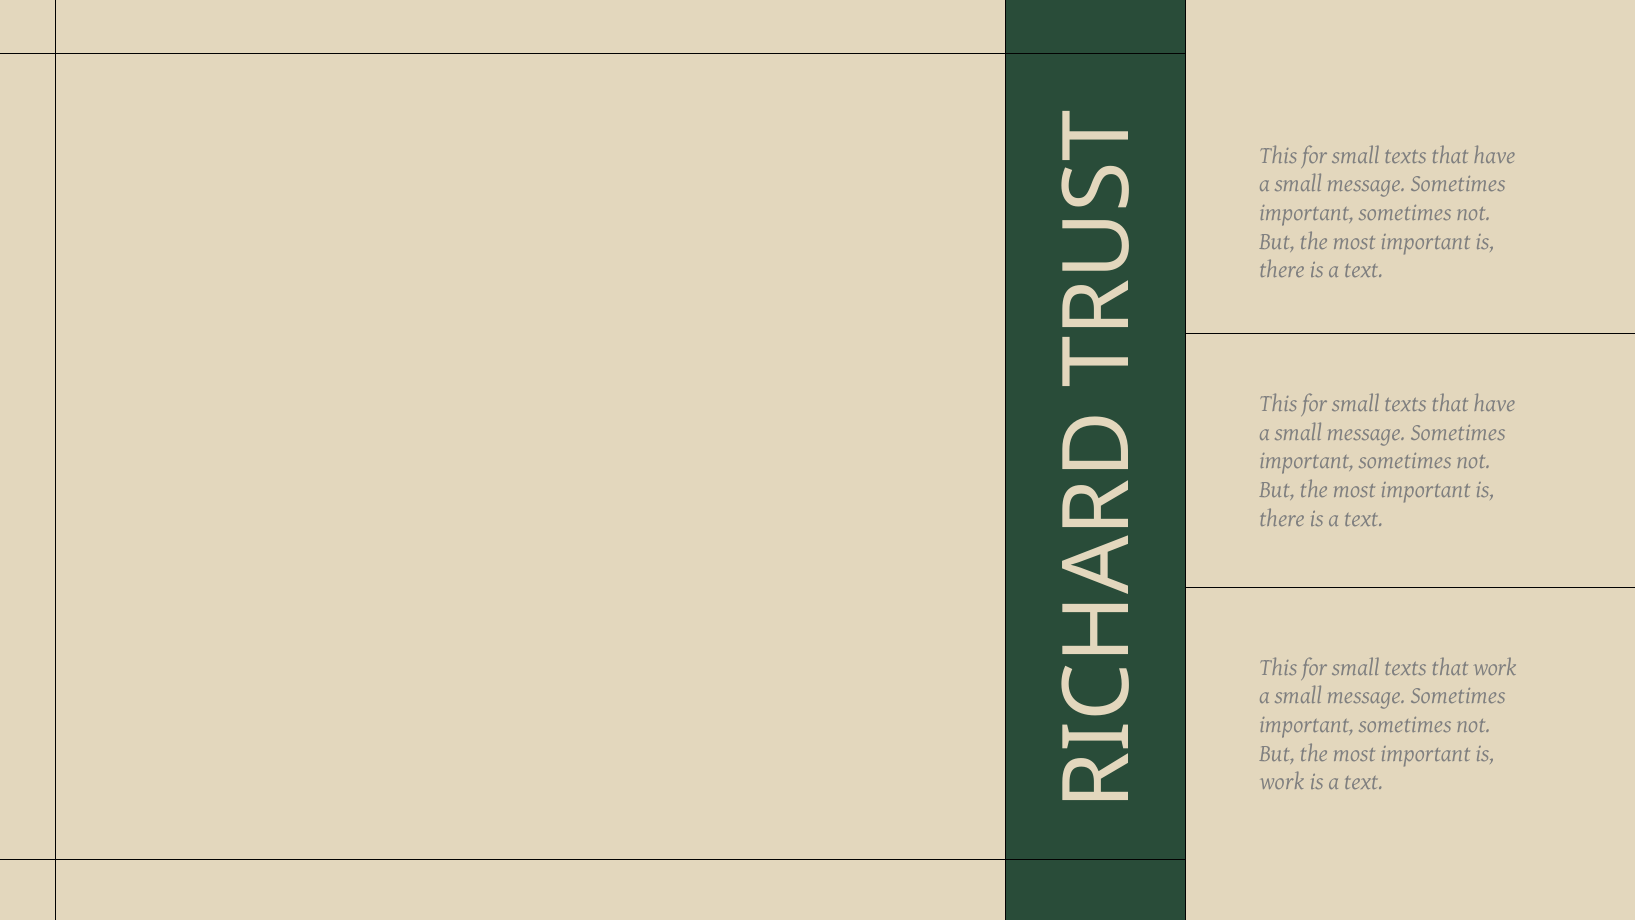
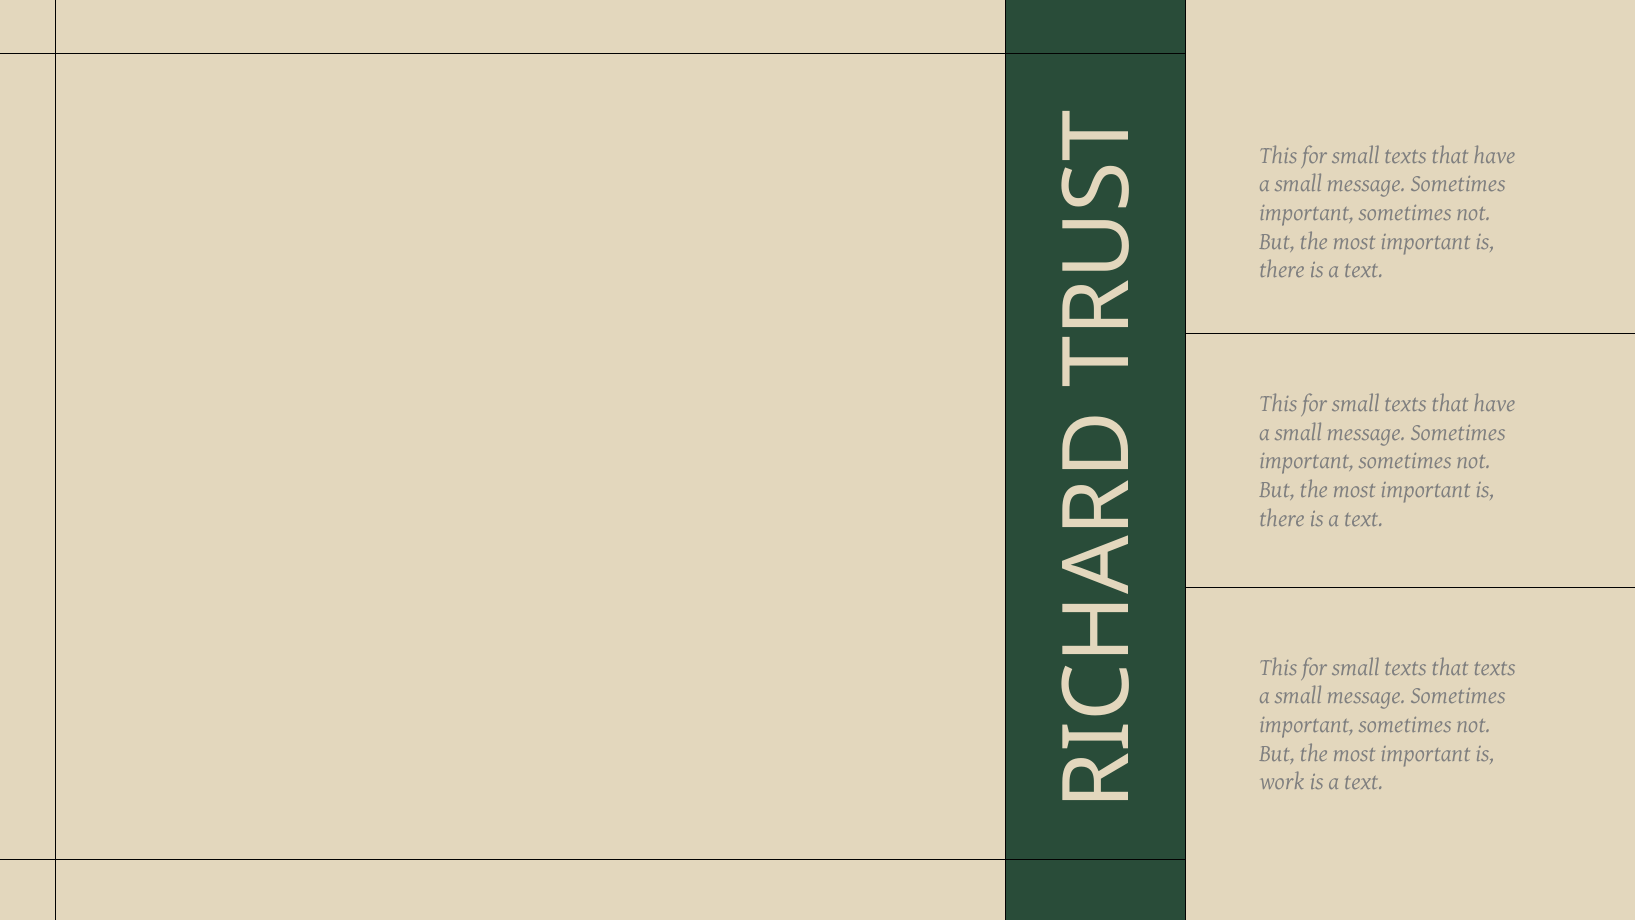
that work: work -> texts (1495, 667)
